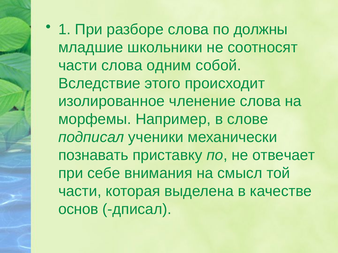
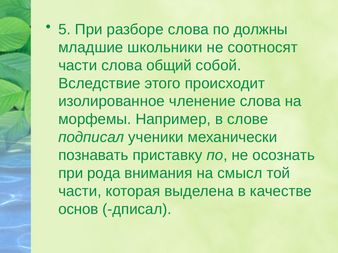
1: 1 -> 5 (65, 29)
одним: одним -> общий (169, 65)
отвечает: отвечает -> осознать (284, 156)
себе: себе -> рода (104, 174)
